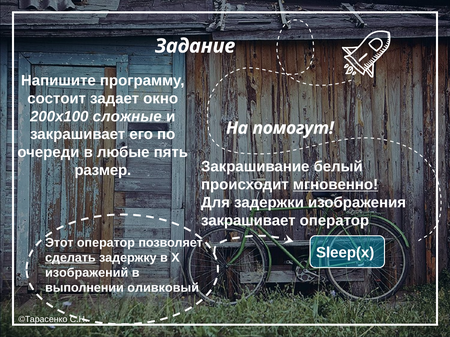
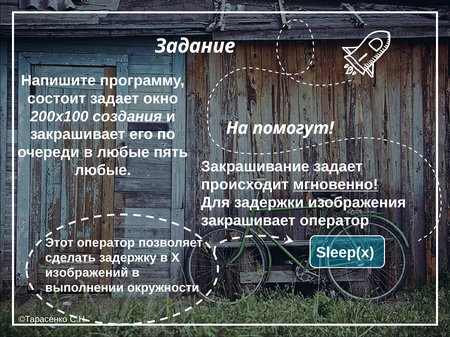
сложные: сложные -> создания (127, 117)
размер: размер -> любые (103, 171)
Закрашивание белый: белый -> задает (338, 167)
сделать underline: present -> none (70, 258)
оливковый: оливковый -> окружности (163, 288)
